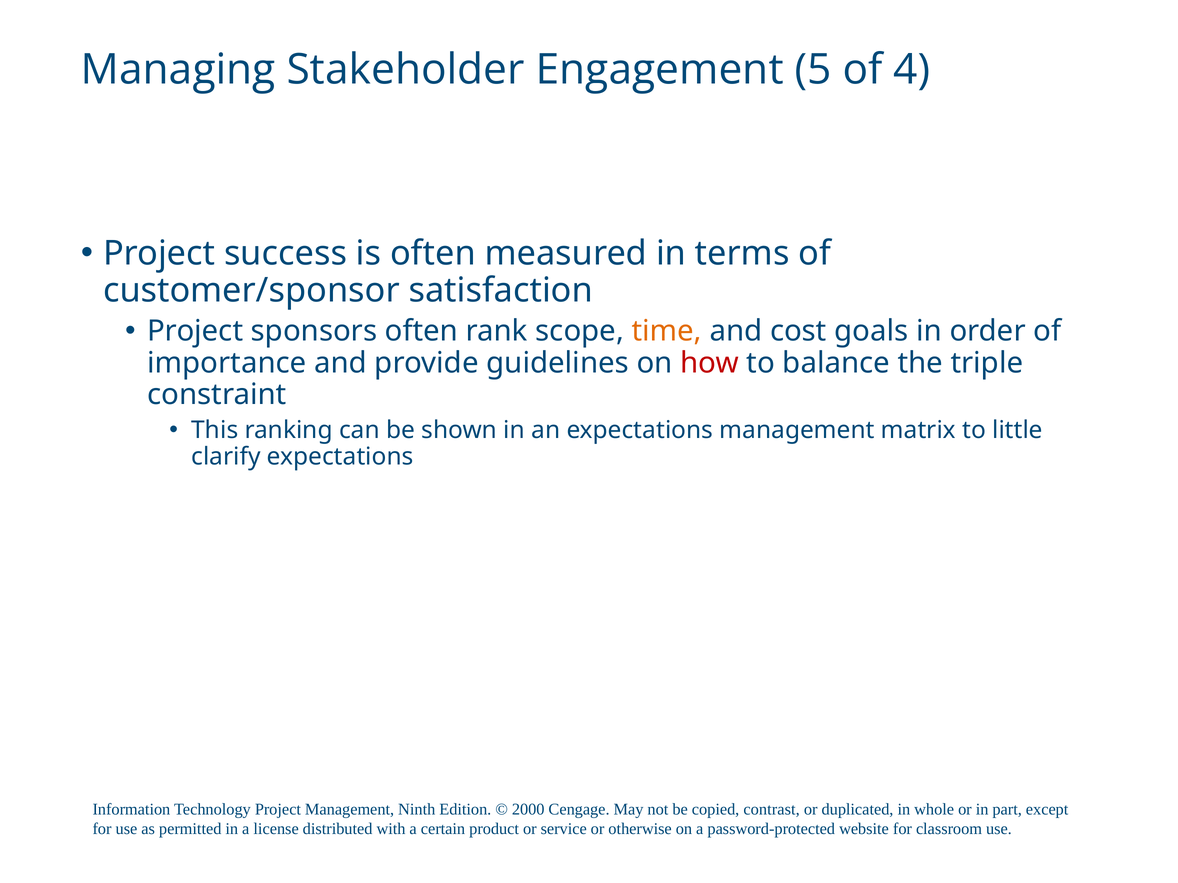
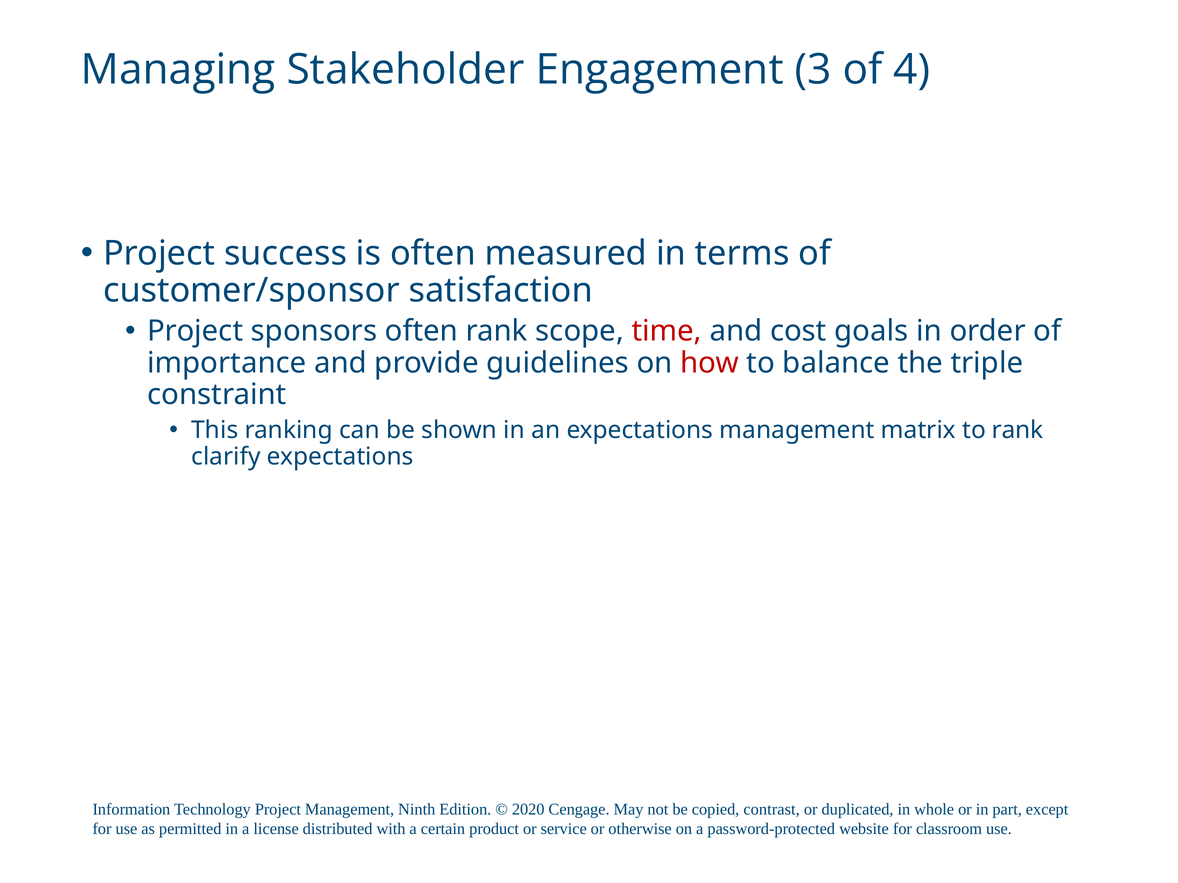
5: 5 -> 3 (813, 70)
time colour: orange -> red (667, 331)
to little: little -> rank (1018, 430)
2000: 2000 -> 2020 (528, 810)
